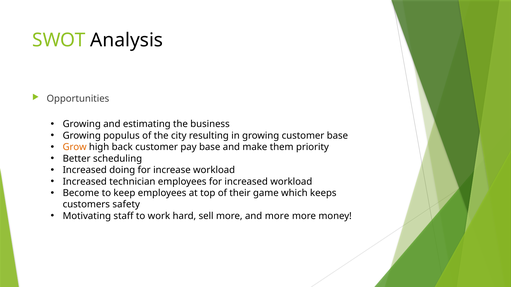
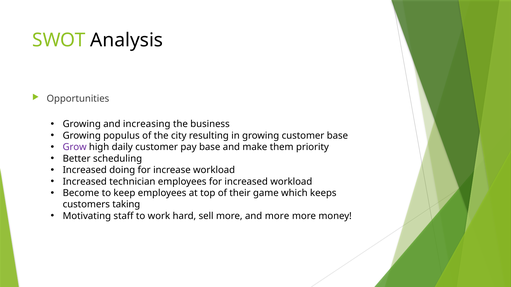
estimating: estimating -> increasing (147, 124)
Grow colour: orange -> purple (75, 147)
back: back -> daily (122, 147)
safety: safety -> taking (126, 205)
